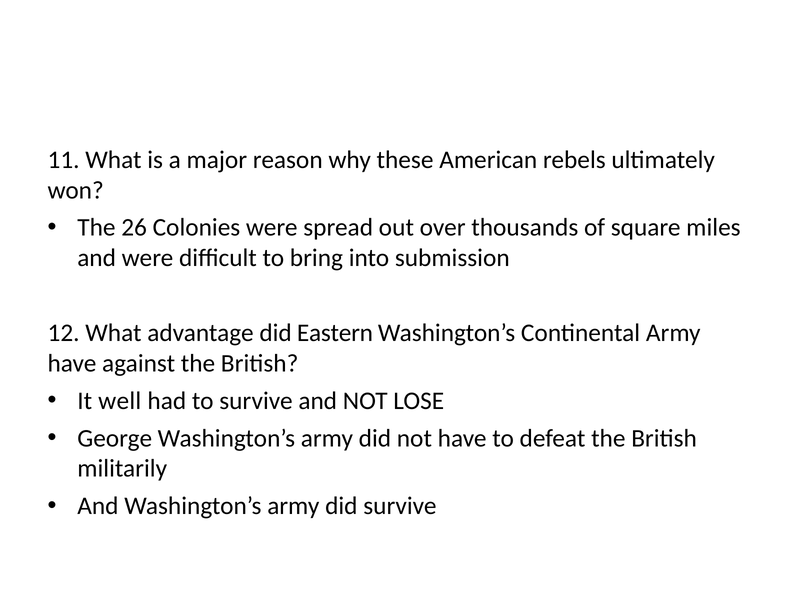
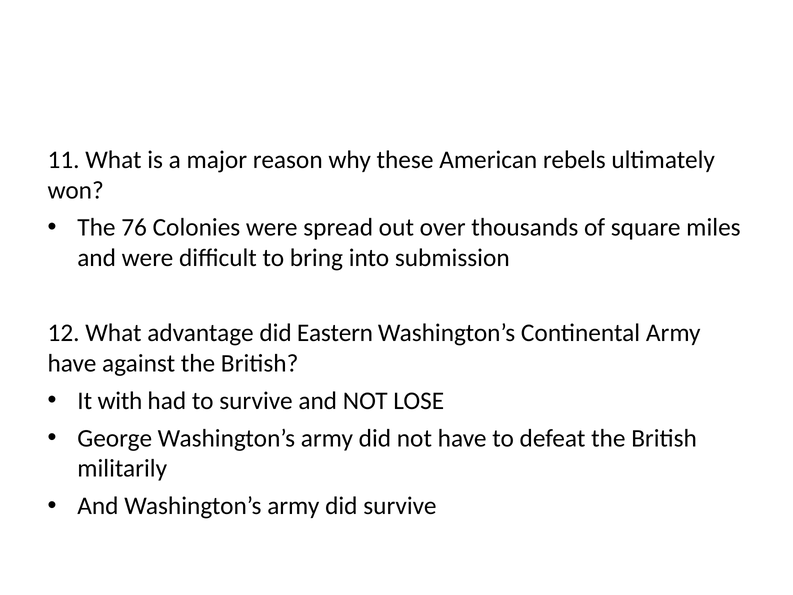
26: 26 -> 76 (134, 228)
well: well -> with (120, 401)
